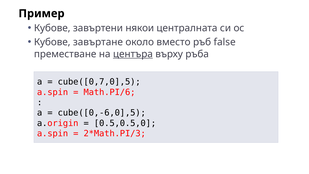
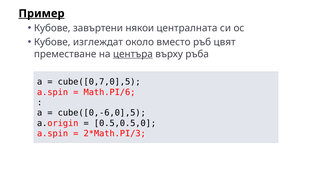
Пример underline: none -> present (42, 13)
завъртане: завъртане -> изглеждат (98, 42)
false: false -> цвят (225, 42)
